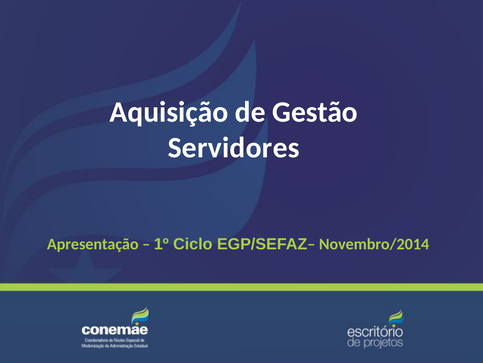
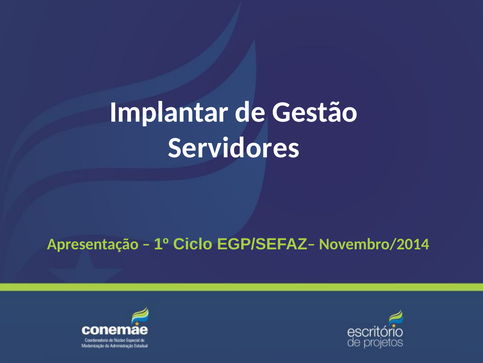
Aquisição: Aquisição -> Implantar (169, 112)
